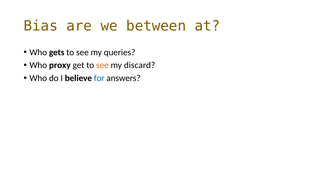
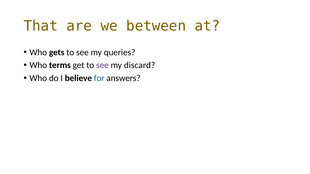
Bias: Bias -> That (41, 26)
proxy: proxy -> terms (60, 65)
see colour: orange -> purple (102, 65)
